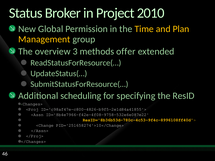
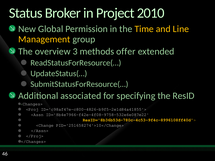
Plan: Plan -> Line (181, 29)
scheduling: scheduling -> associated (81, 96)
